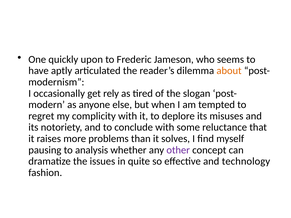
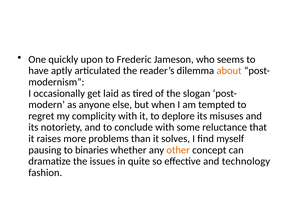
rely: rely -> laid (111, 93)
analysis: analysis -> binaries (92, 150)
other colour: purple -> orange (178, 150)
